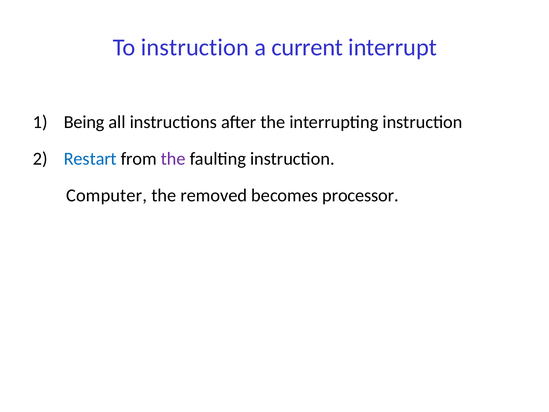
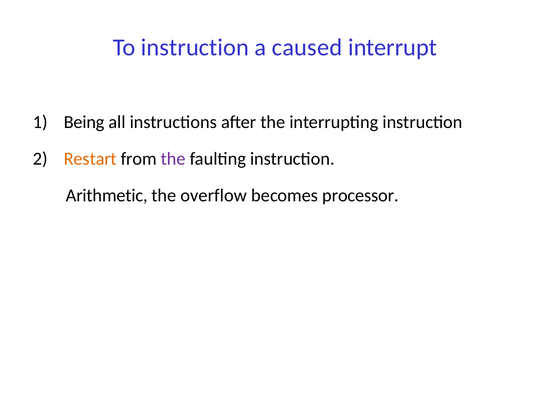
current: current -> caused (307, 47)
Restart colour: blue -> orange (90, 159)
Computer: Computer -> Arithmetic (107, 195)
removed: removed -> overflow (214, 195)
